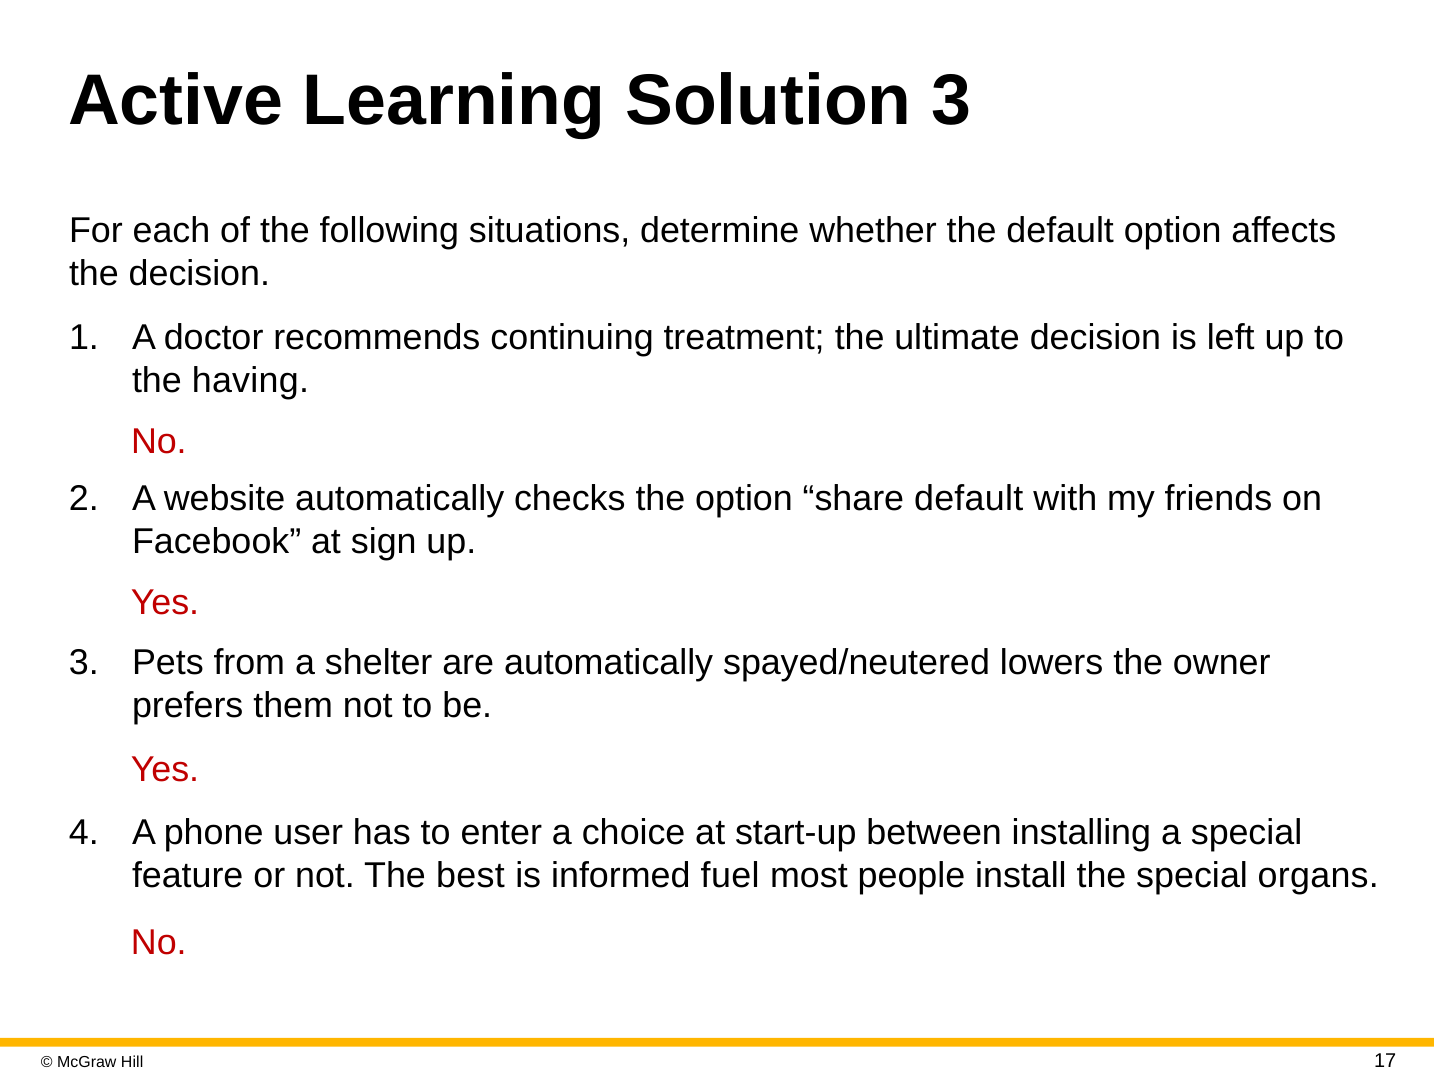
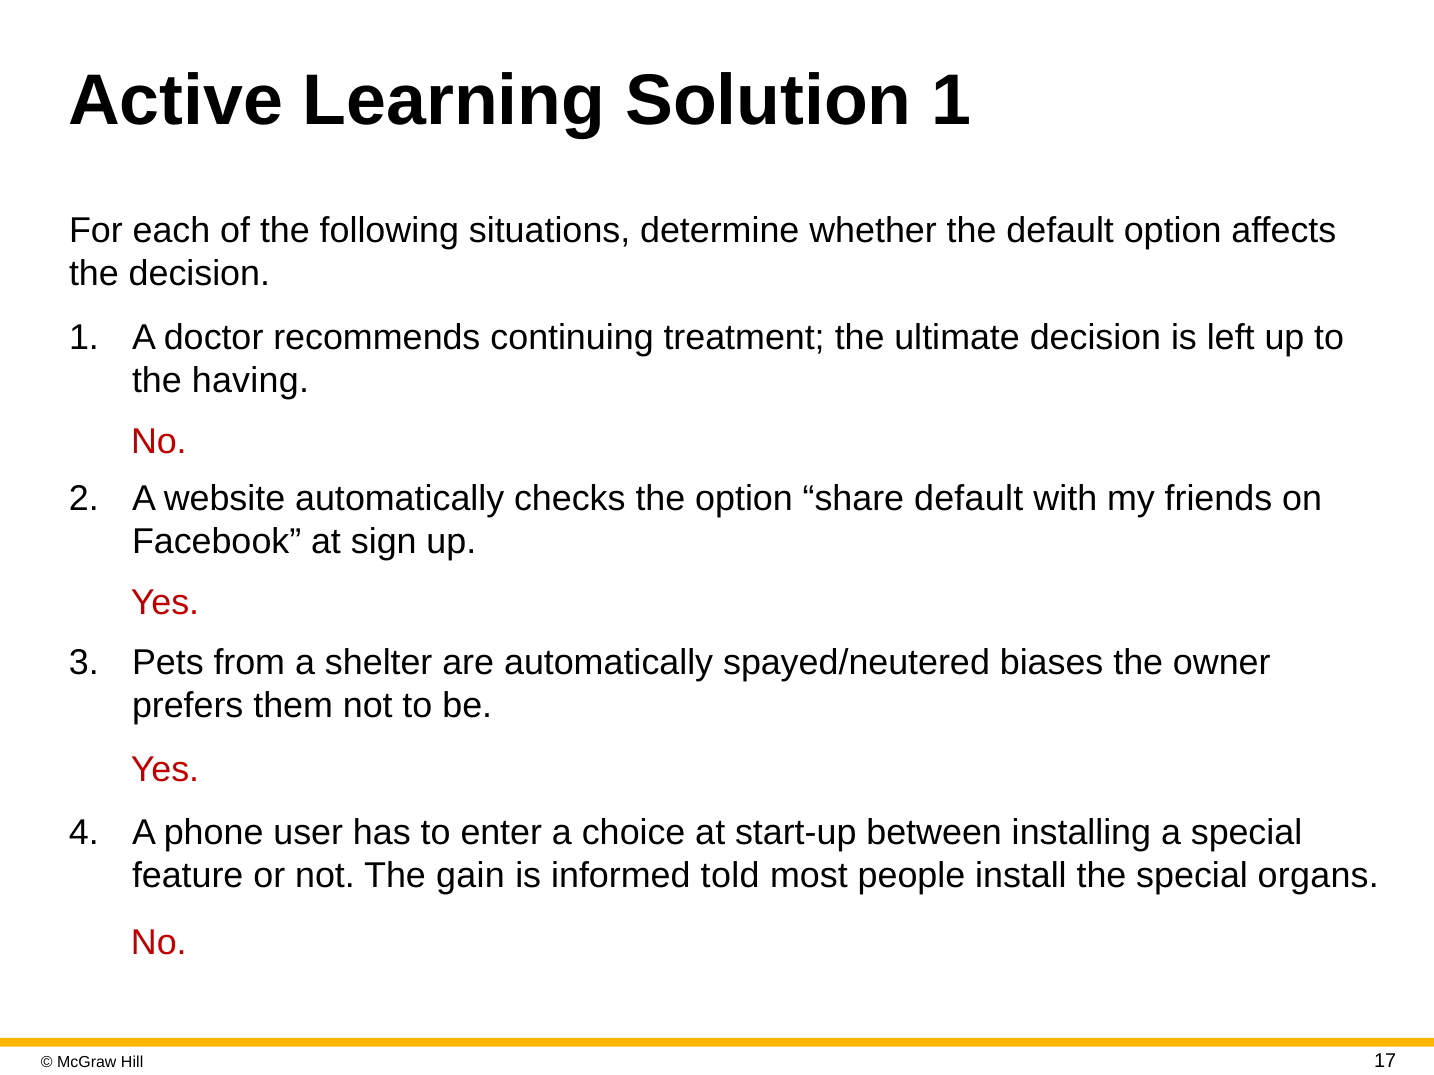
Solution 3: 3 -> 1 (951, 101)
lowers: lowers -> biases (1052, 663)
best: best -> gain (470, 876)
fuel: fuel -> told (730, 876)
